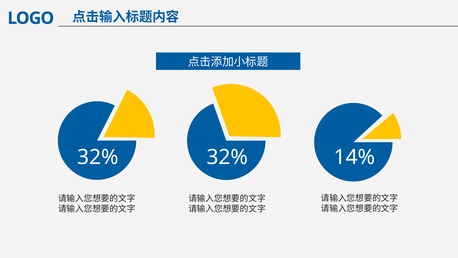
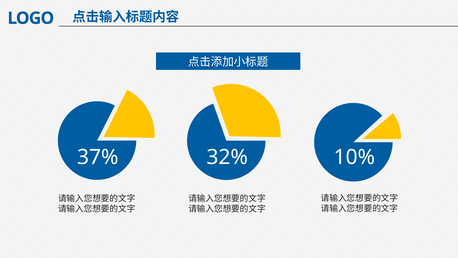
32%: 32% -> 37% (98, 157)
14%: 14% -> 10% (354, 157)
